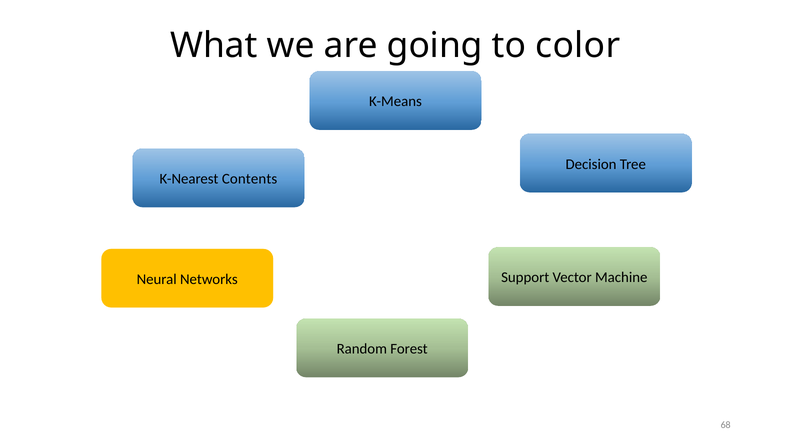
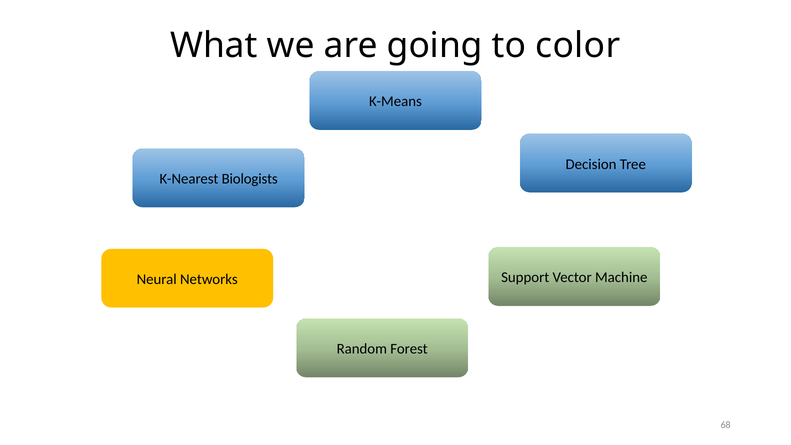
Contents: Contents -> Biologists (250, 179)
